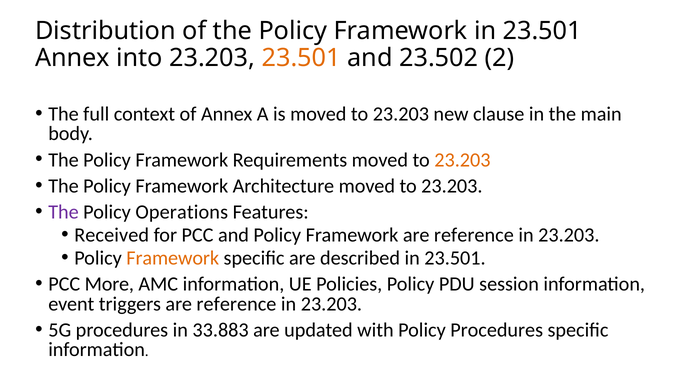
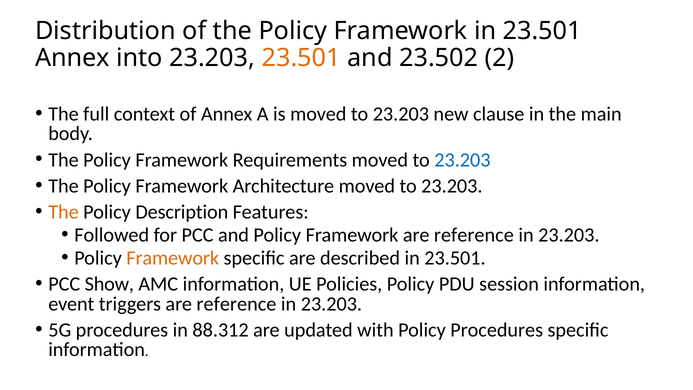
23.203 colour: orange -> blue (462, 160)
The colour: purple -> orange (63, 212)
Operations: Operations -> Description (182, 212)
Received: Received -> Followed (112, 235)
More: More -> Show (109, 284)
33.883: 33.883 -> 88.312 (221, 330)
